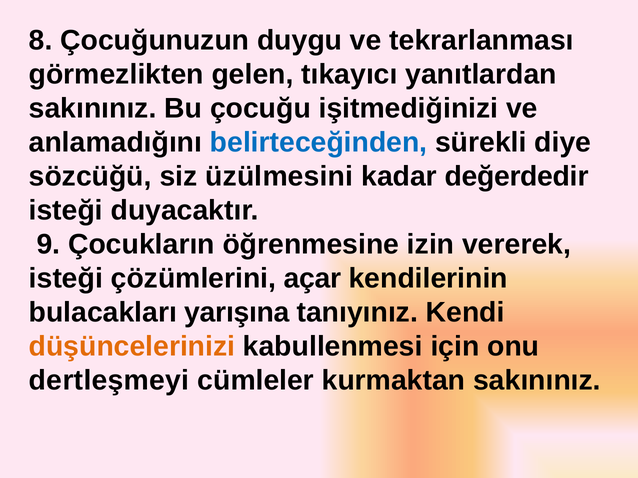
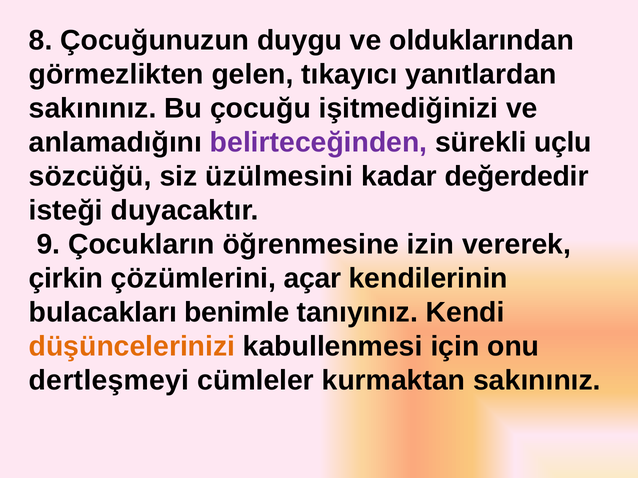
tekrarlanması: tekrarlanması -> olduklarından (482, 40)
belirteceğinden colour: blue -> purple (319, 142)
diye: diye -> uçlu (563, 142)
isteği: isteği -> çirkin (66, 279)
yarışına: yarışına -> benimle (237, 313)
